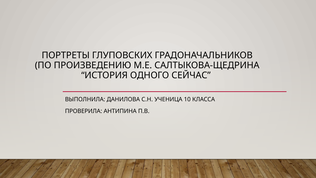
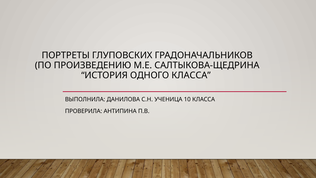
ОДНОГО СЕЙЧАС: СЕЙЧАС -> КЛАССА (191, 75)
